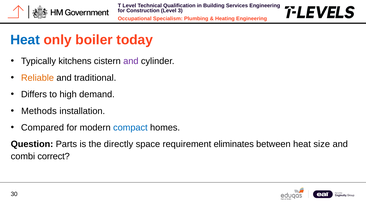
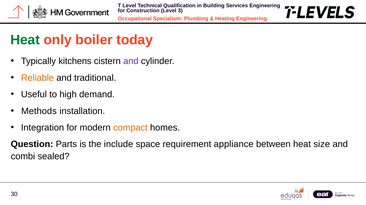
Heat colour: blue -> green (25, 40)
Differs: Differs -> Useful (34, 94)
Compared: Compared -> Integration (43, 127)
compact colour: blue -> orange (130, 127)
directly: directly -> include (119, 144)
eliminates: eliminates -> appliance (234, 144)
correct: correct -> sealed (54, 156)
